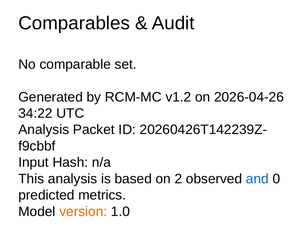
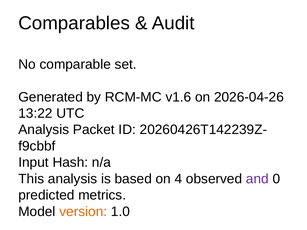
v1.2: v1.2 -> v1.6 (178, 97)
34:22: 34:22 -> 13:22 (35, 114)
2: 2 -> 4 (178, 179)
and colour: blue -> purple (257, 179)
